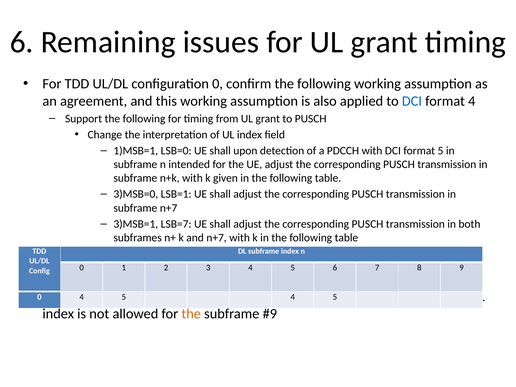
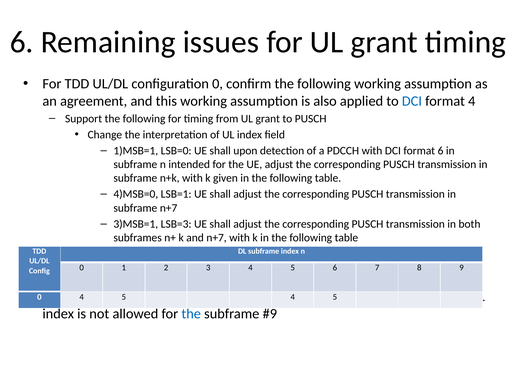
format 5: 5 -> 6 (441, 151)
3)MSB=0: 3)MSB=0 -> 4)MSB=0 (136, 194)
LSB=7: LSB=7 -> LSB=3 (176, 224)
the colour: orange -> blue (191, 314)
